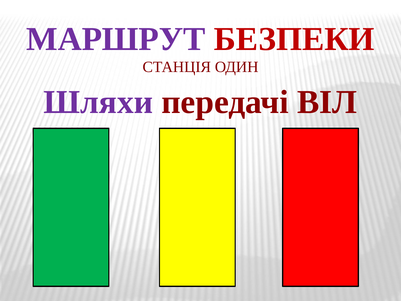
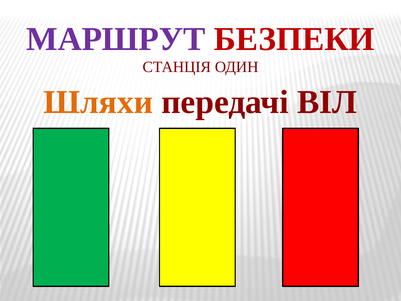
Шляхи colour: purple -> orange (98, 102)
